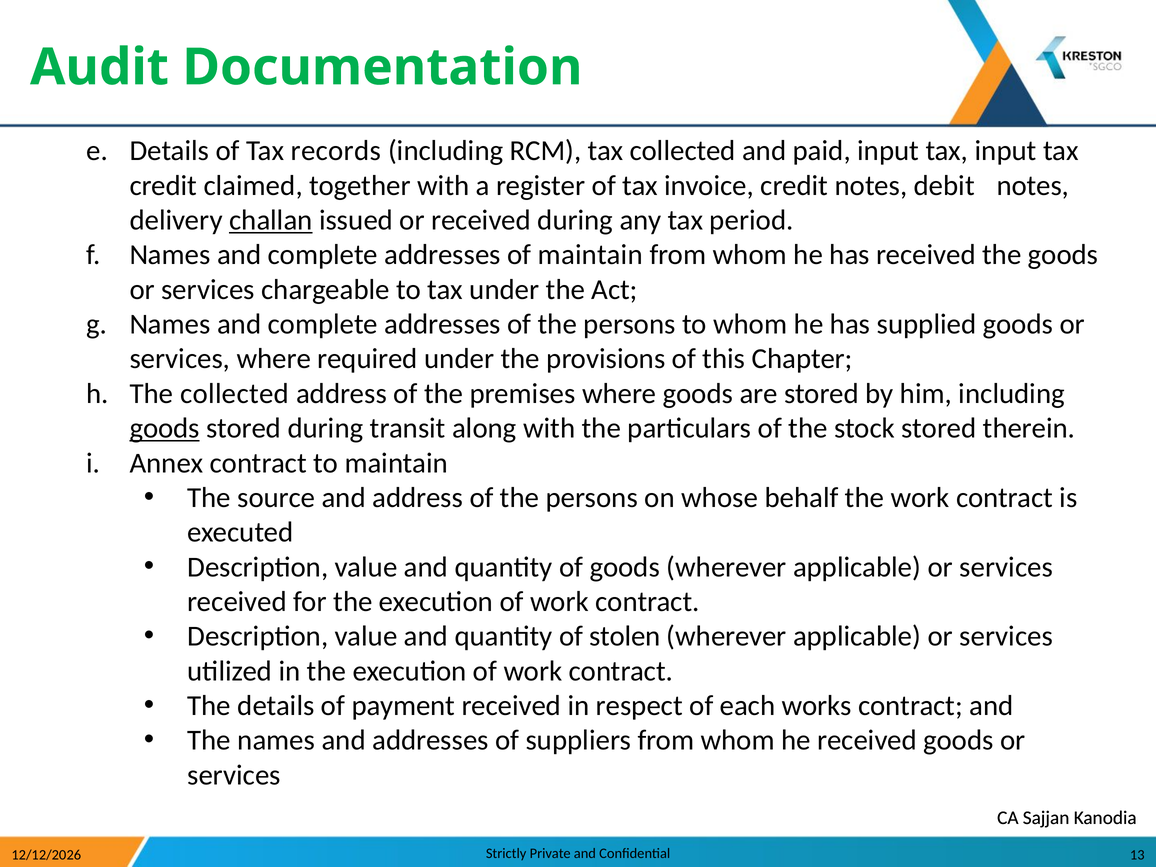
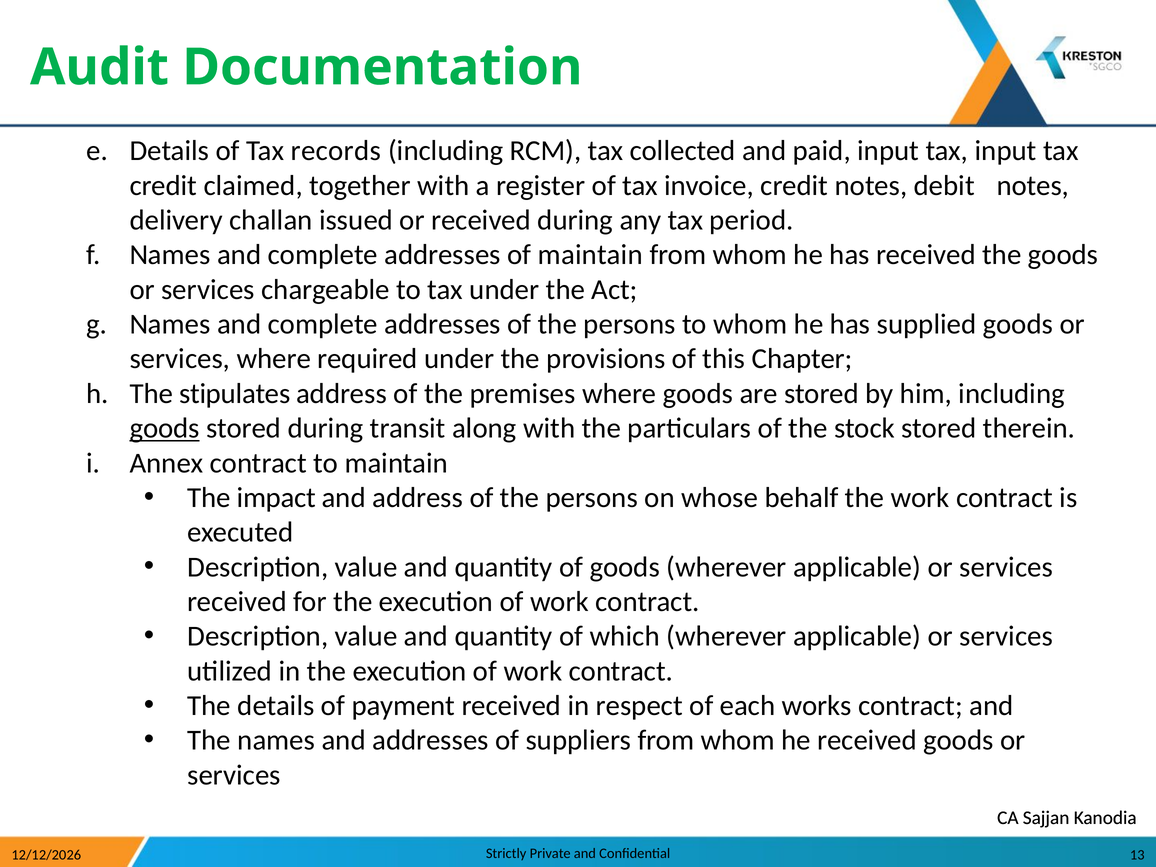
challan underline: present -> none (271, 220)
The collected: collected -> stipulates (235, 394)
source: source -> impact (276, 498)
stolen: stolen -> which (625, 636)
